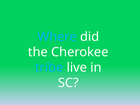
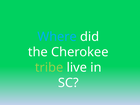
tribe colour: light blue -> light green (49, 67)
